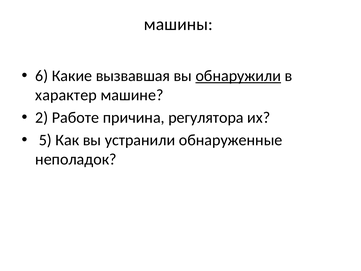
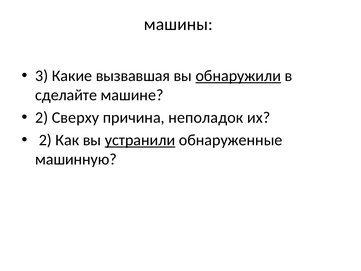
6: 6 -> 3 (42, 76)
характер: характер -> сделайте (66, 95)
Работе: Работе -> Сверху (75, 117)
регулятора: регулятора -> неполадок (206, 117)
5: 5 -> 2 (45, 140)
устранили underline: none -> present (140, 140)
неполадок: неполадок -> машинную (76, 159)
